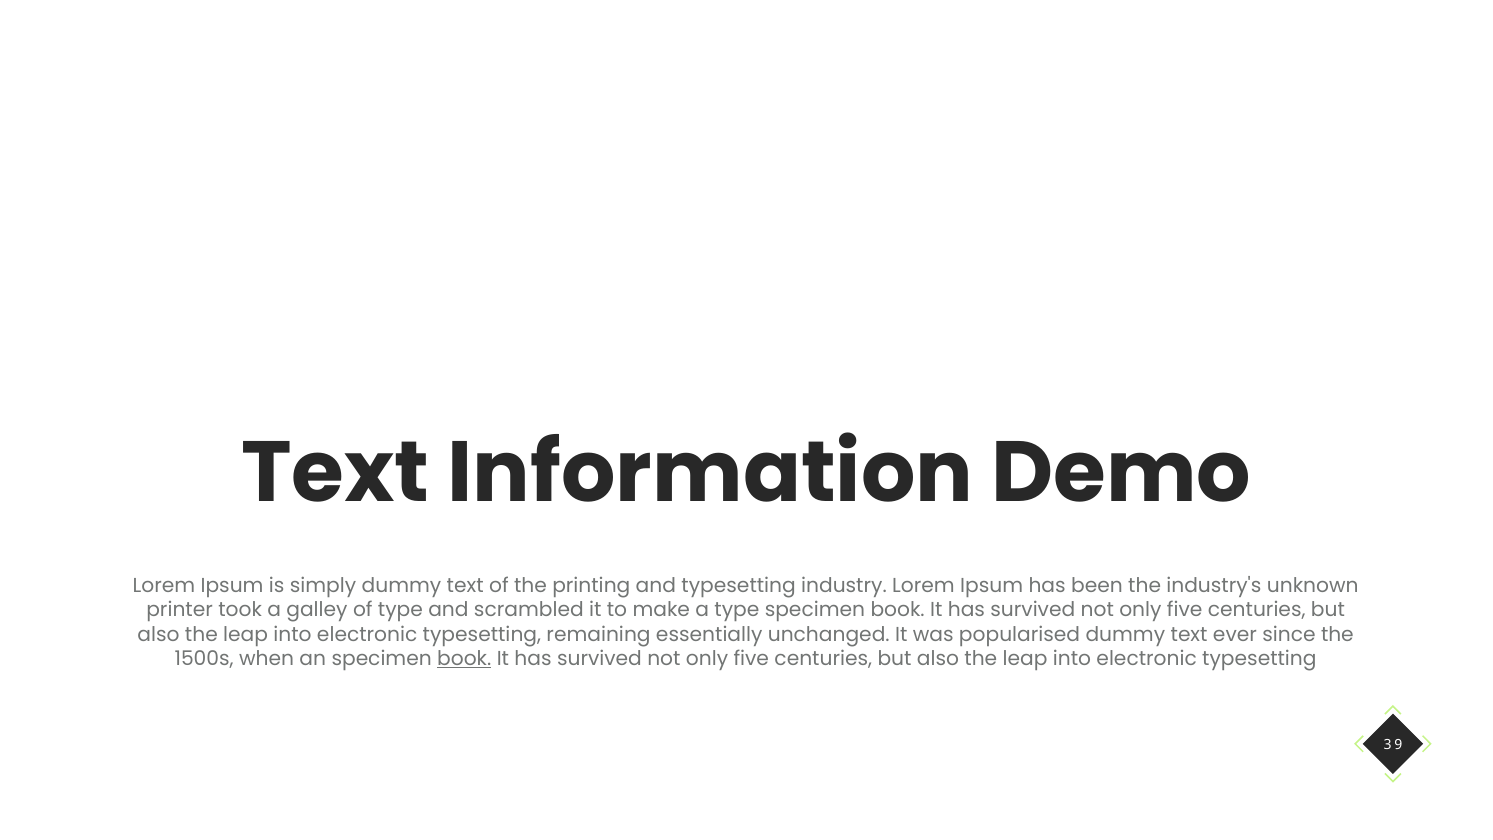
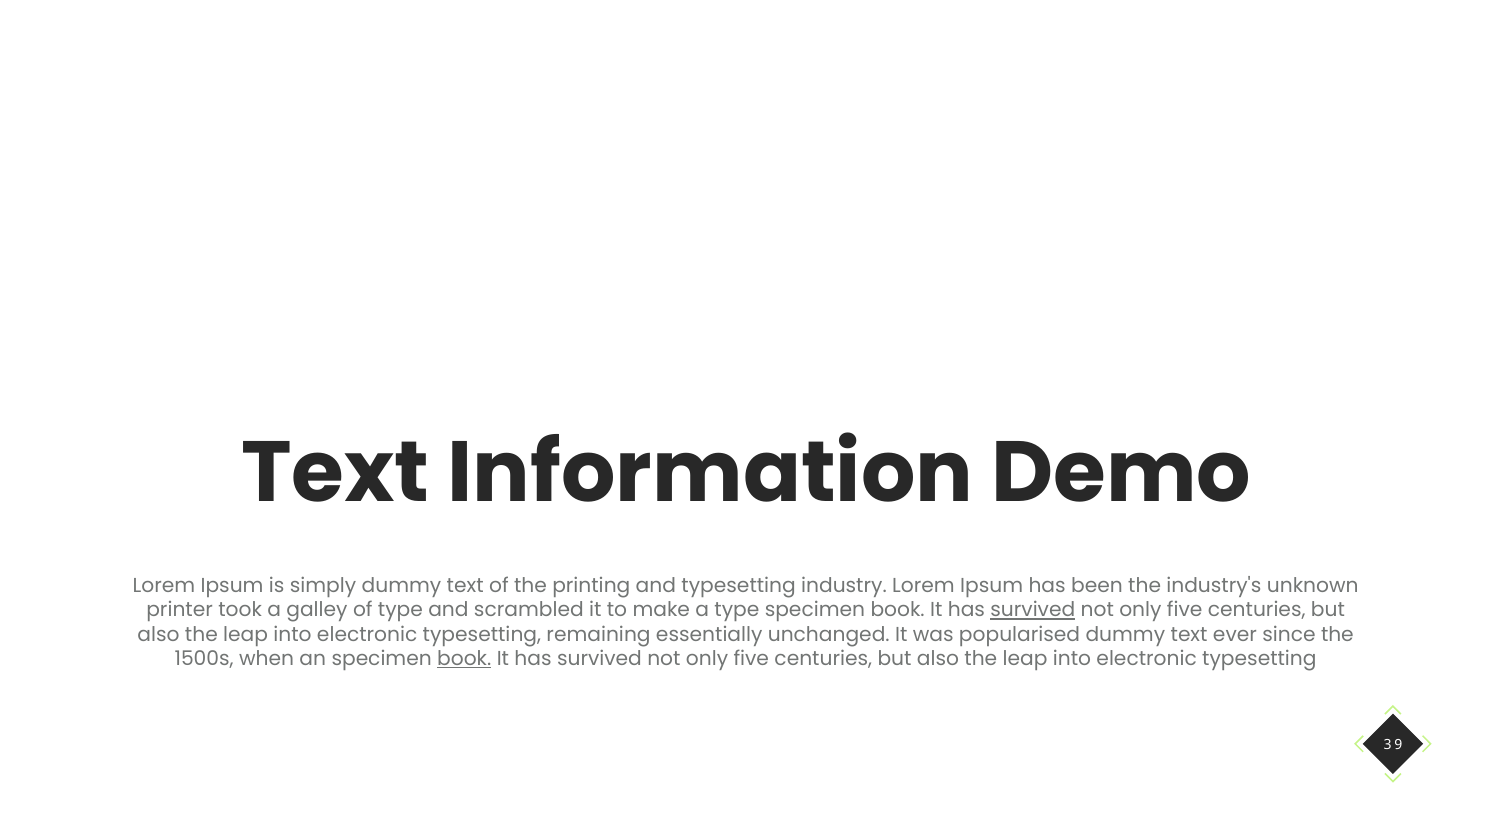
survived underline: none -> present (1033, 610)
